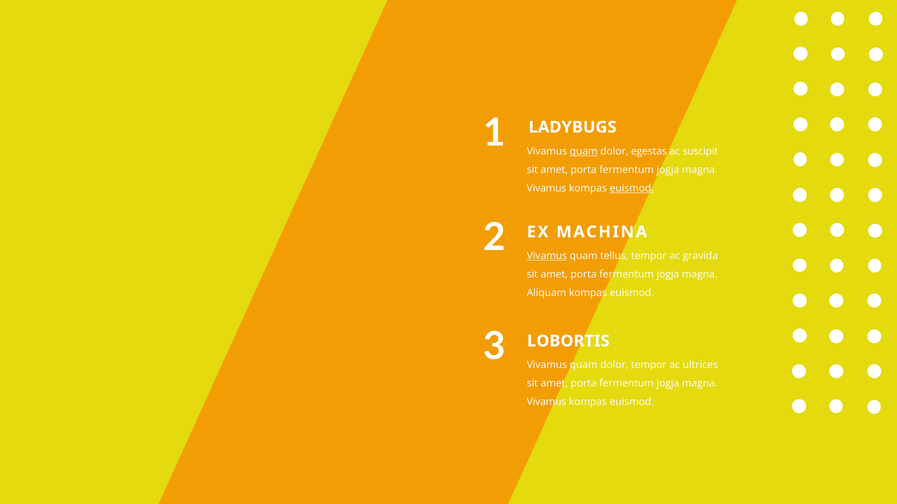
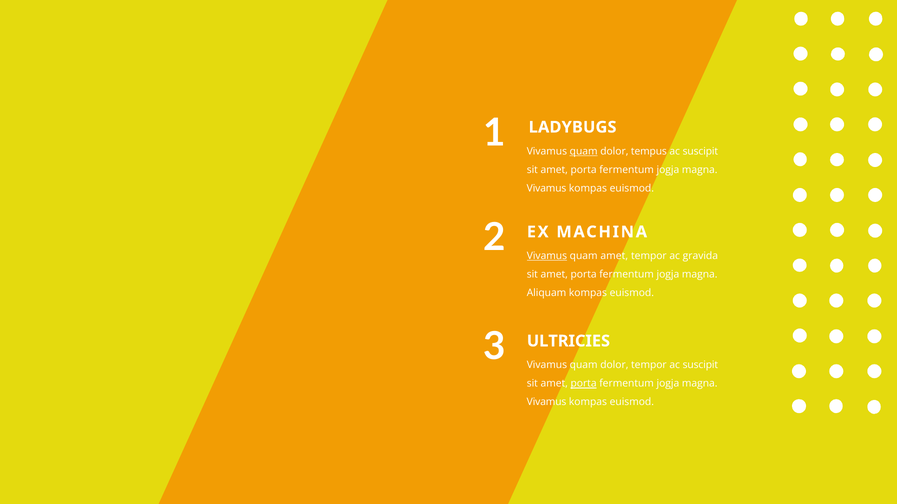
egestas: egestas -> tempus (649, 151)
euismod underline: present -> none (632, 188)
quam tellus: tellus -> amet (614, 256)
LOBORTIS: LOBORTIS -> ULTRICIES (568, 341)
tempor ac ultrices: ultrices -> suscipit (700, 366)
porta underline: none -> present (584, 384)
